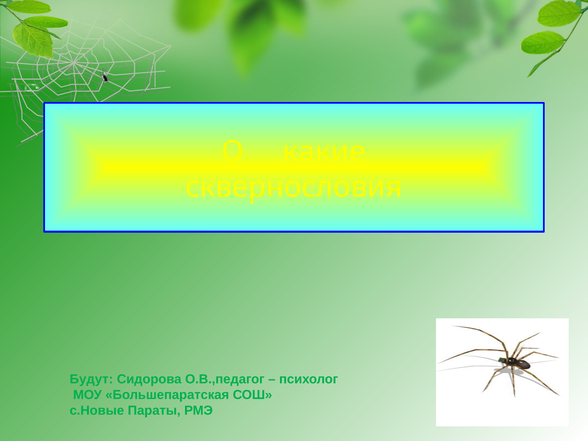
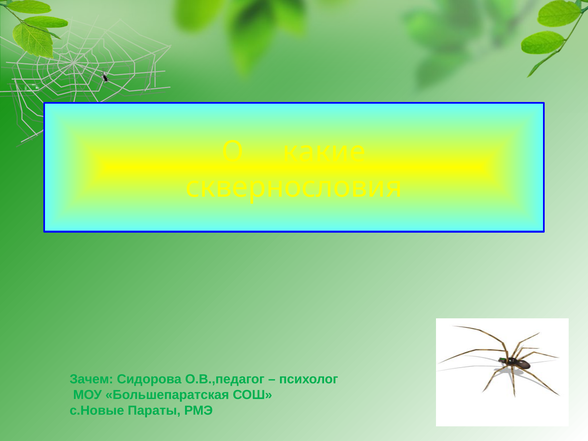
Будут: Будут -> Зачем (91, 379)
